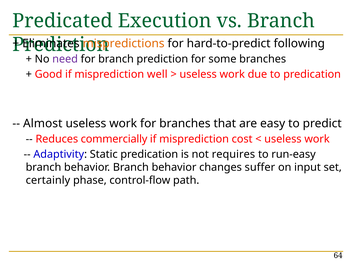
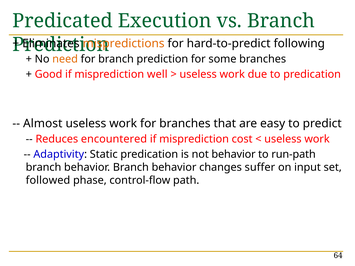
need colour: purple -> orange (65, 59)
commercially: commercially -> encountered (114, 139)
not requires: requires -> behavior (234, 154)
run-easy: run-easy -> run-path (294, 154)
certainly: certainly -> followed (48, 180)
